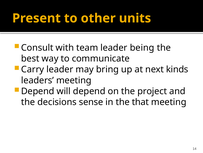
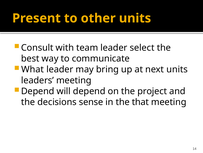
being: being -> select (142, 47)
Carry: Carry -> What (33, 69)
next kinds: kinds -> units (177, 69)
